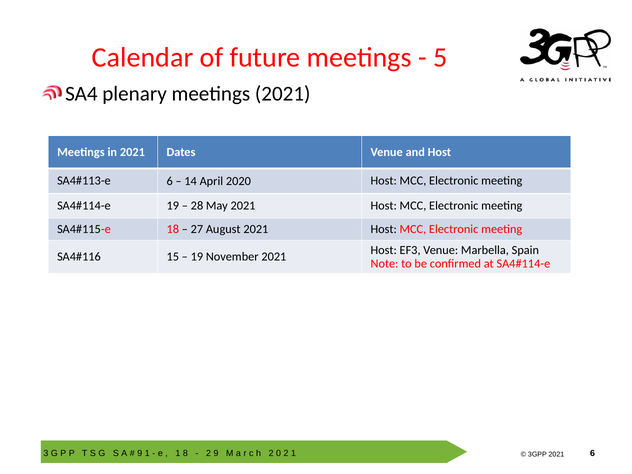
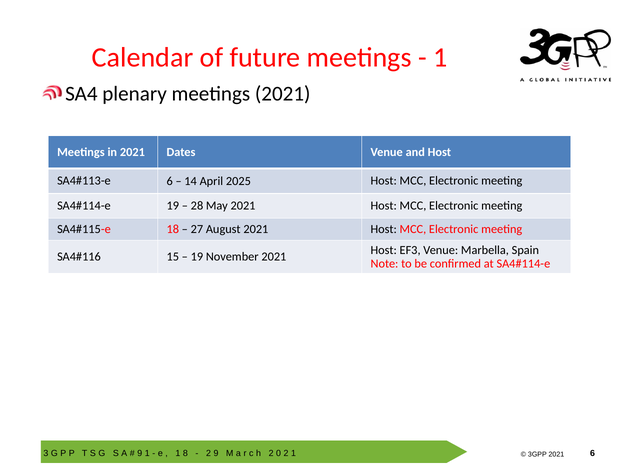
5: 5 -> 1 (440, 57)
2020: 2020 -> 2025 (238, 181)
